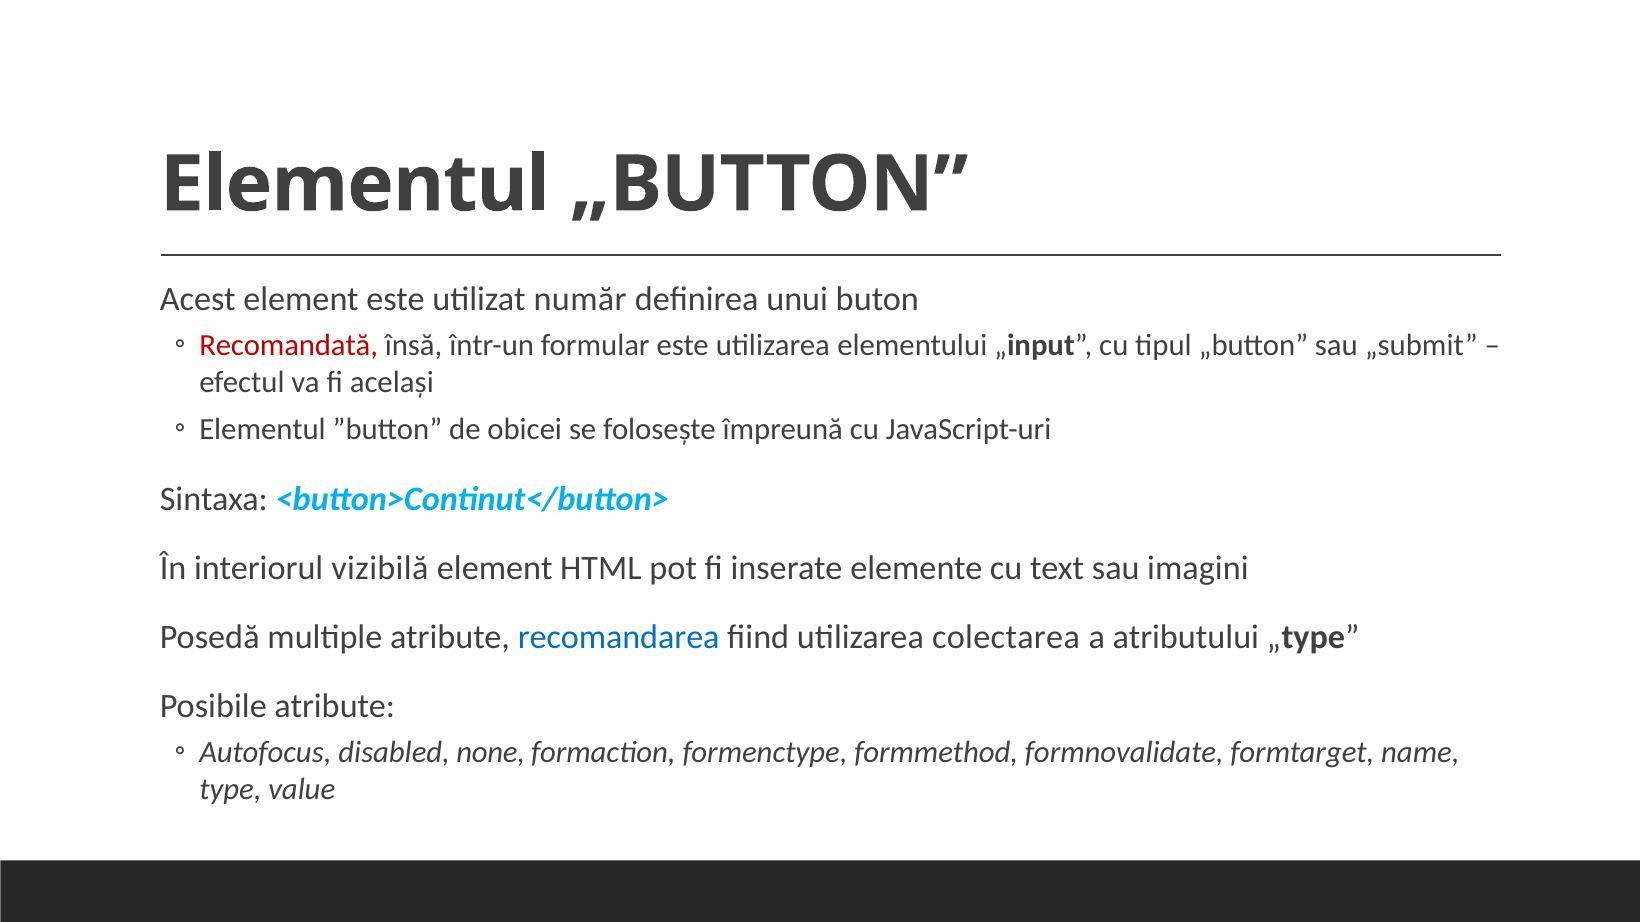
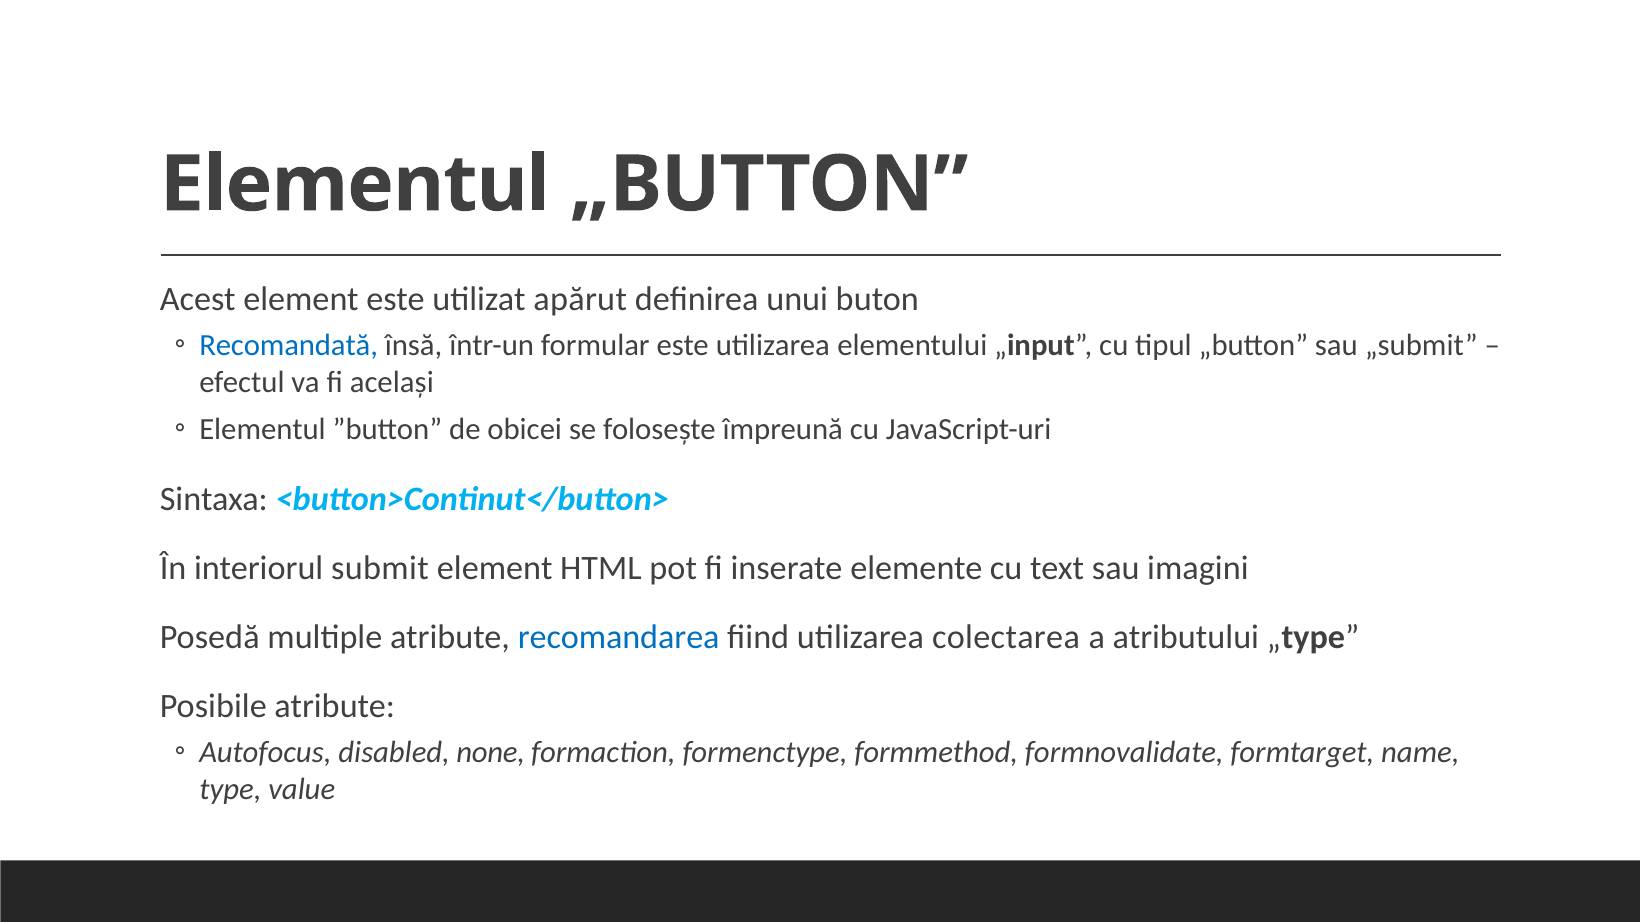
număr: număr -> apărut (580, 300)
Recomandată colour: red -> blue (289, 345)
vizibilă: vizibilă -> submit (380, 569)
